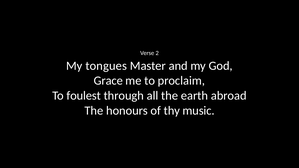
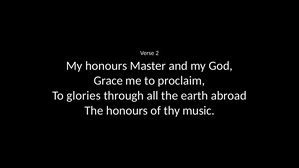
My tongues: tongues -> honours (106, 66)
foulest: foulest -> glories (84, 96)
